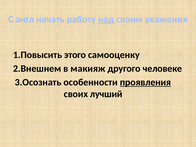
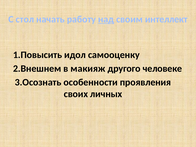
англ: англ -> стол (25, 19)
уважения: уважения -> интеллект (166, 19)
этого: этого -> идол (75, 55)
проявления underline: present -> none (145, 82)
лучший: лучший -> личных (106, 94)
